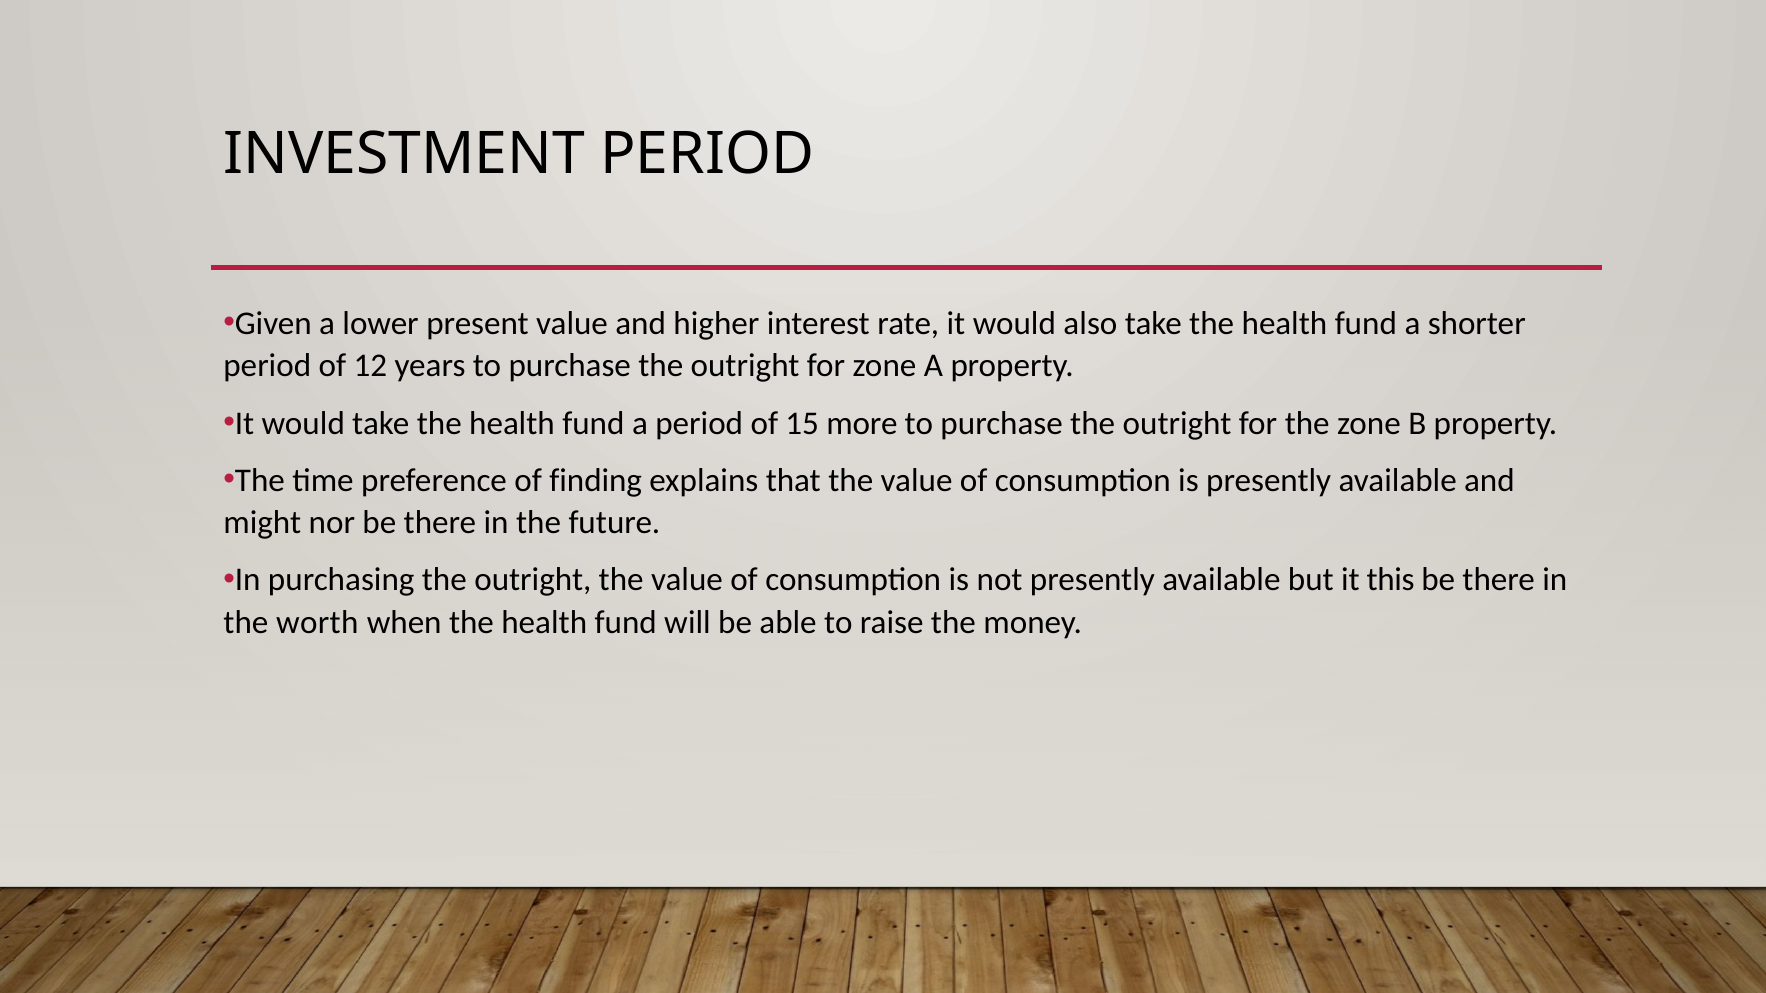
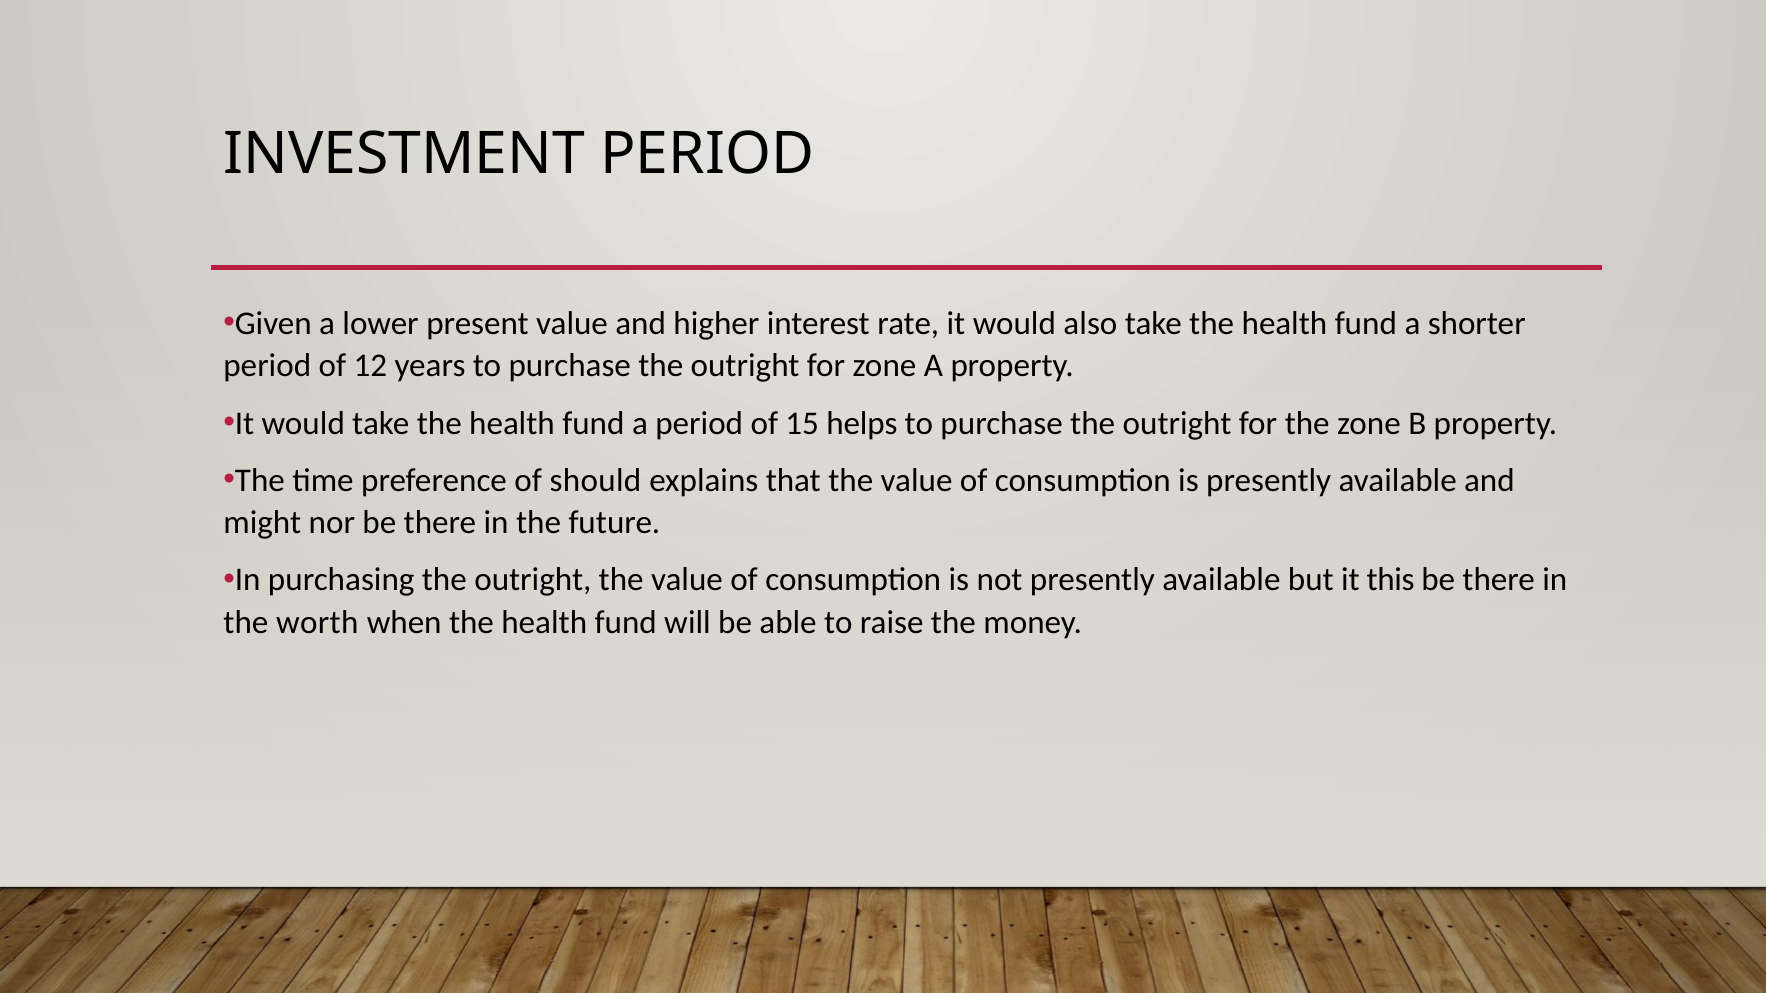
more: more -> helps (862, 423)
finding: finding -> should (595, 480)
